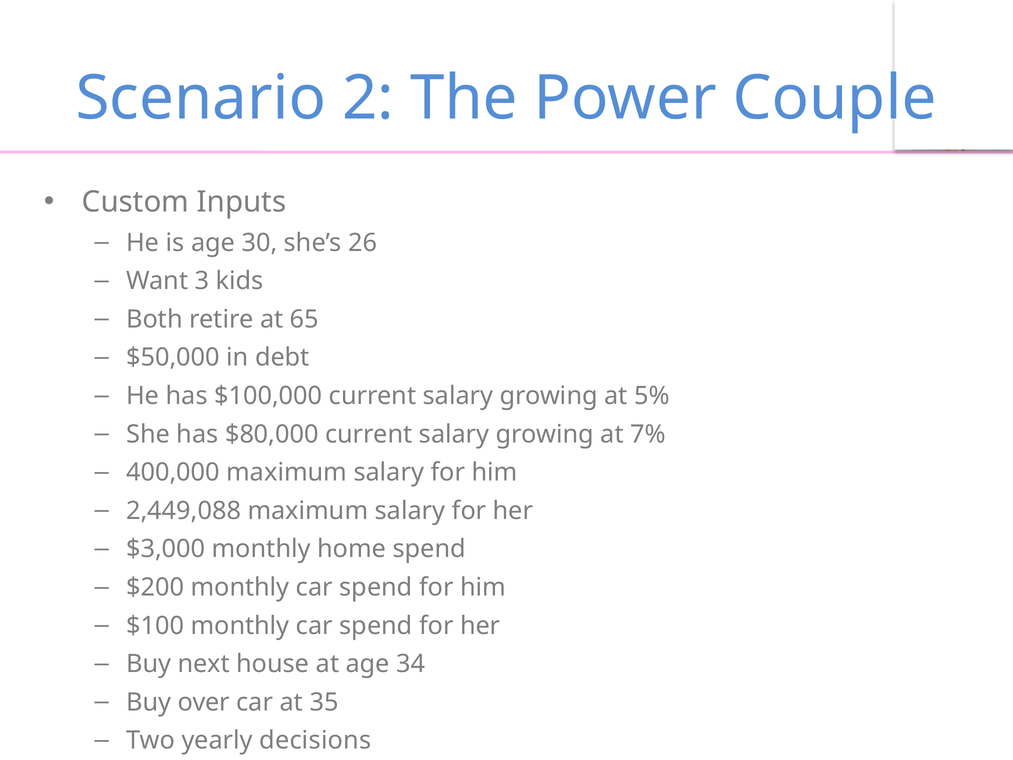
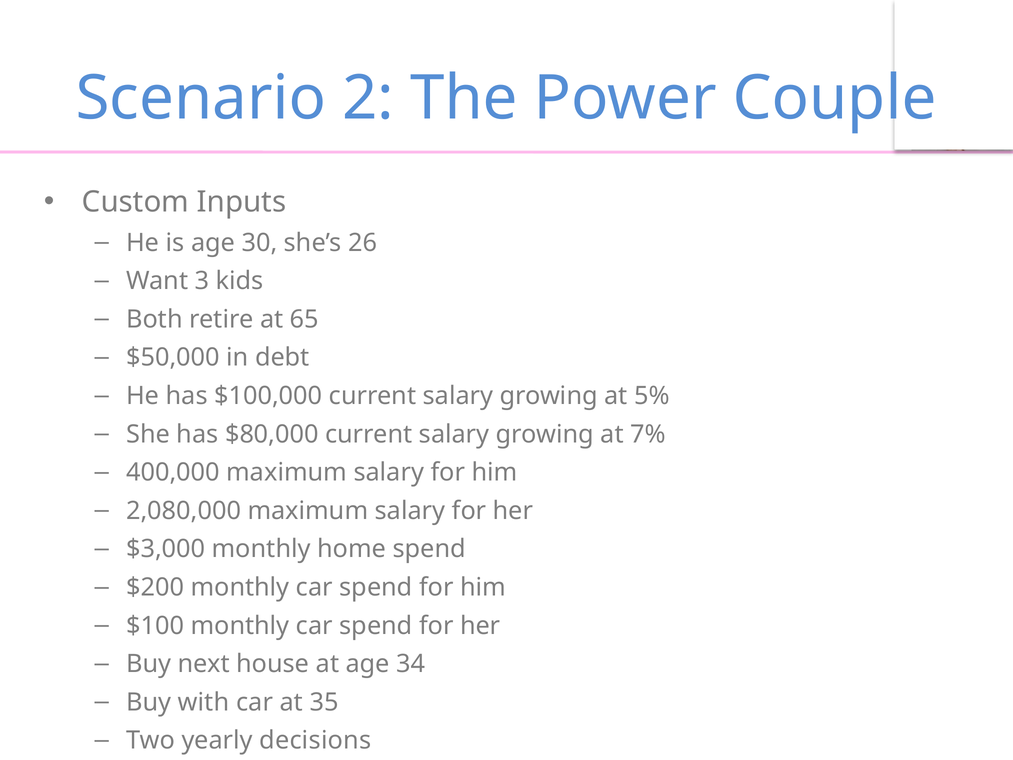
2,449,088: 2,449,088 -> 2,080,000 (184, 511)
over: over -> with (204, 702)
